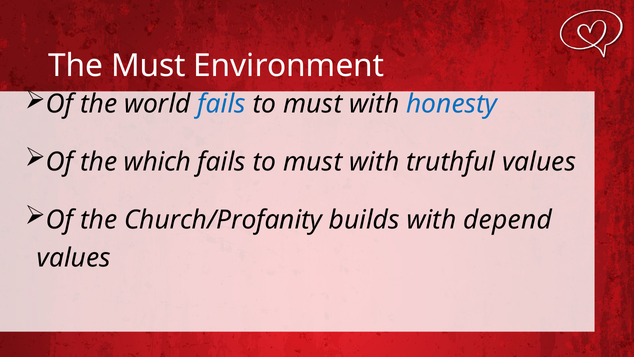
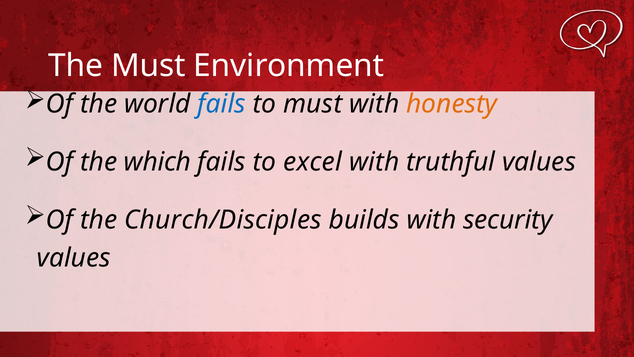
honesty colour: blue -> orange (452, 104)
must: must -> excel (313, 162)
Church/Profanity: Church/Profanity -> Church/Disciples (223, 220)
depend: depend -> security (508, 220)
